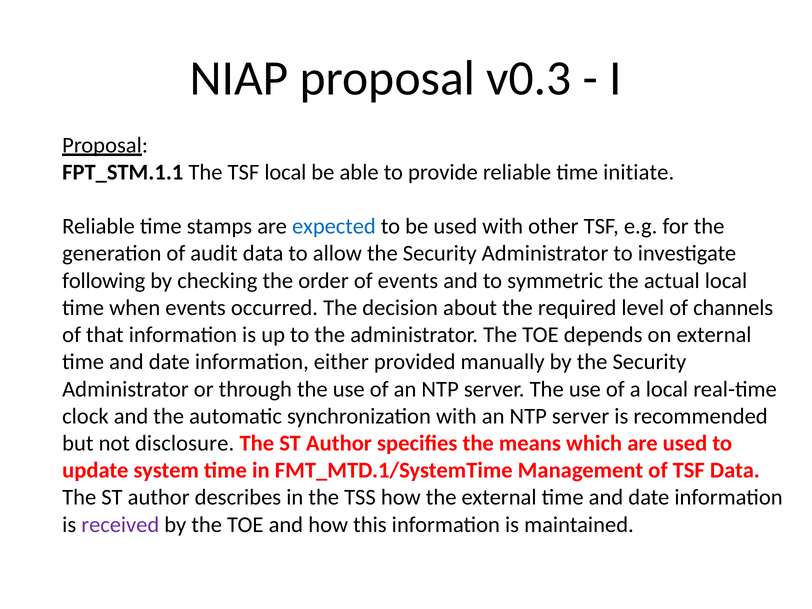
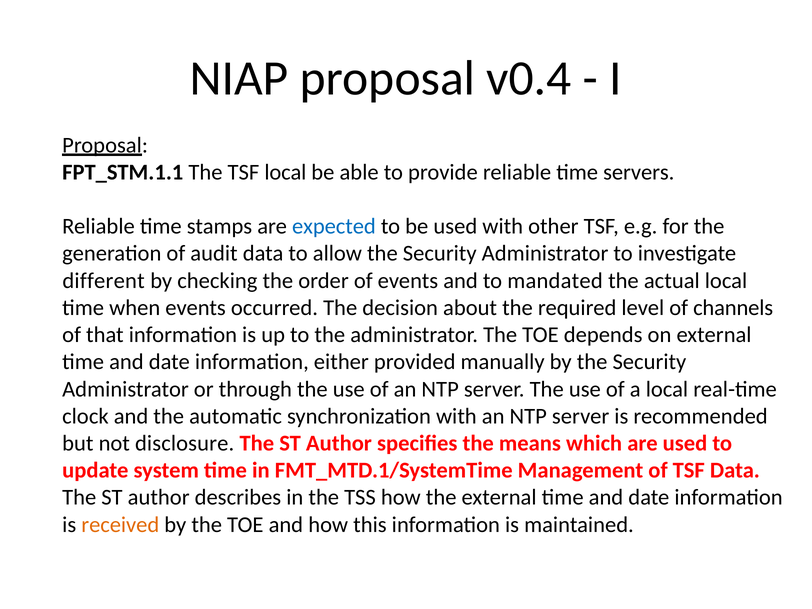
v0.3: v0.3 -> v0.4 (529, 79)
initiate: initiate -> servers (639, 172)
following: following -> different (104, 281)
symmetric: symmetric -> mandated (555, 281)
received colour: purple -> orange (120, 525)
